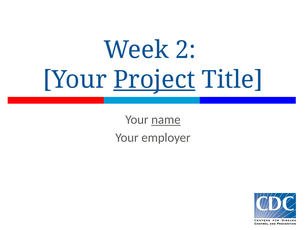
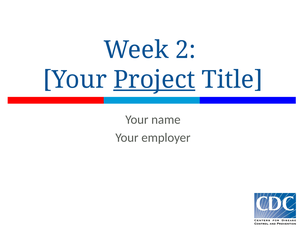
name underline: present -> none (166, 120)
